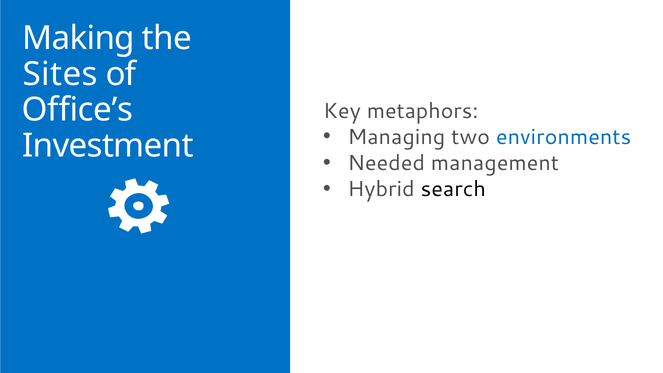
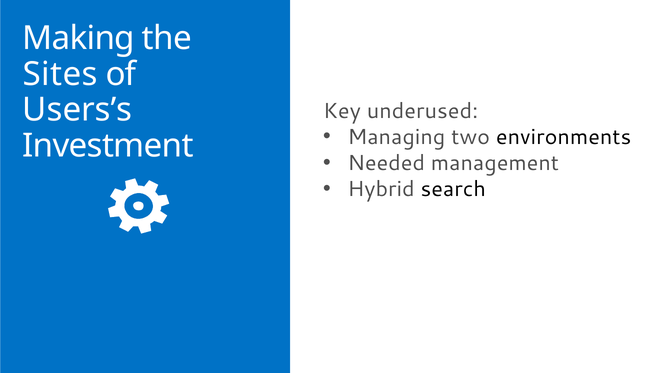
Office’s: Office’s -> Users’s (77, 110)
metaphors: metaphors -> underused (422, 111)
environments colour: blue -> black (564, 137)
